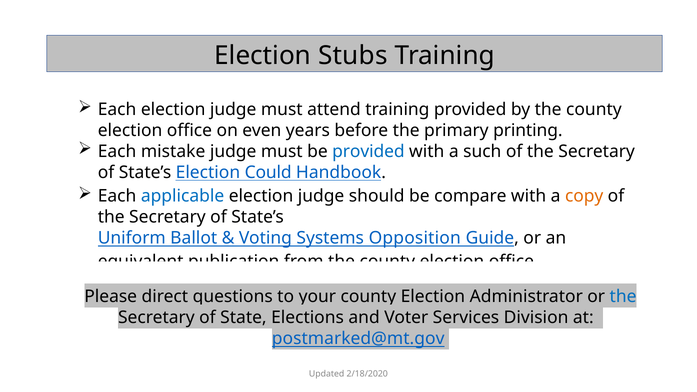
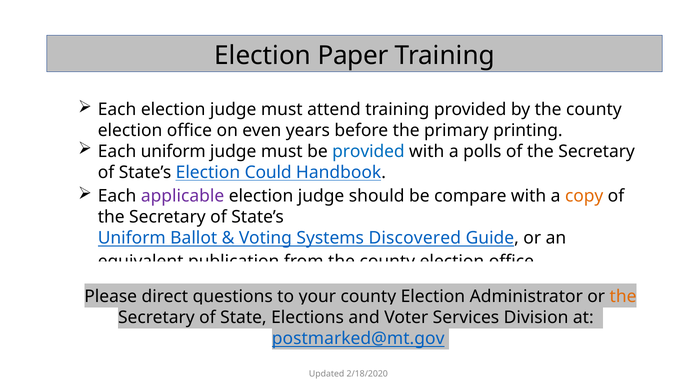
Stubs: Stubs -> Paper (353, 56)
Each mistake: mistake -> uniform (173, 151)
such: such -> polls (482, 151)
applicable colour: blue -> purple (183, 196)
Opposition: Opposition -> Discovered (415, 238)
the colour: blue -> orange (623, 297)
